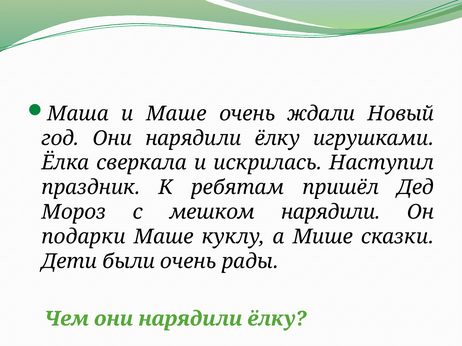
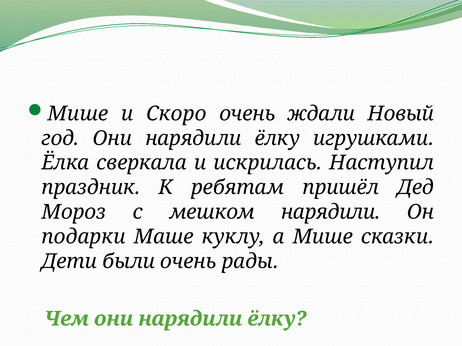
Маша: Маша -> Мише (78, 114)
и Маше: Маше -> Скоро (176, 114)
